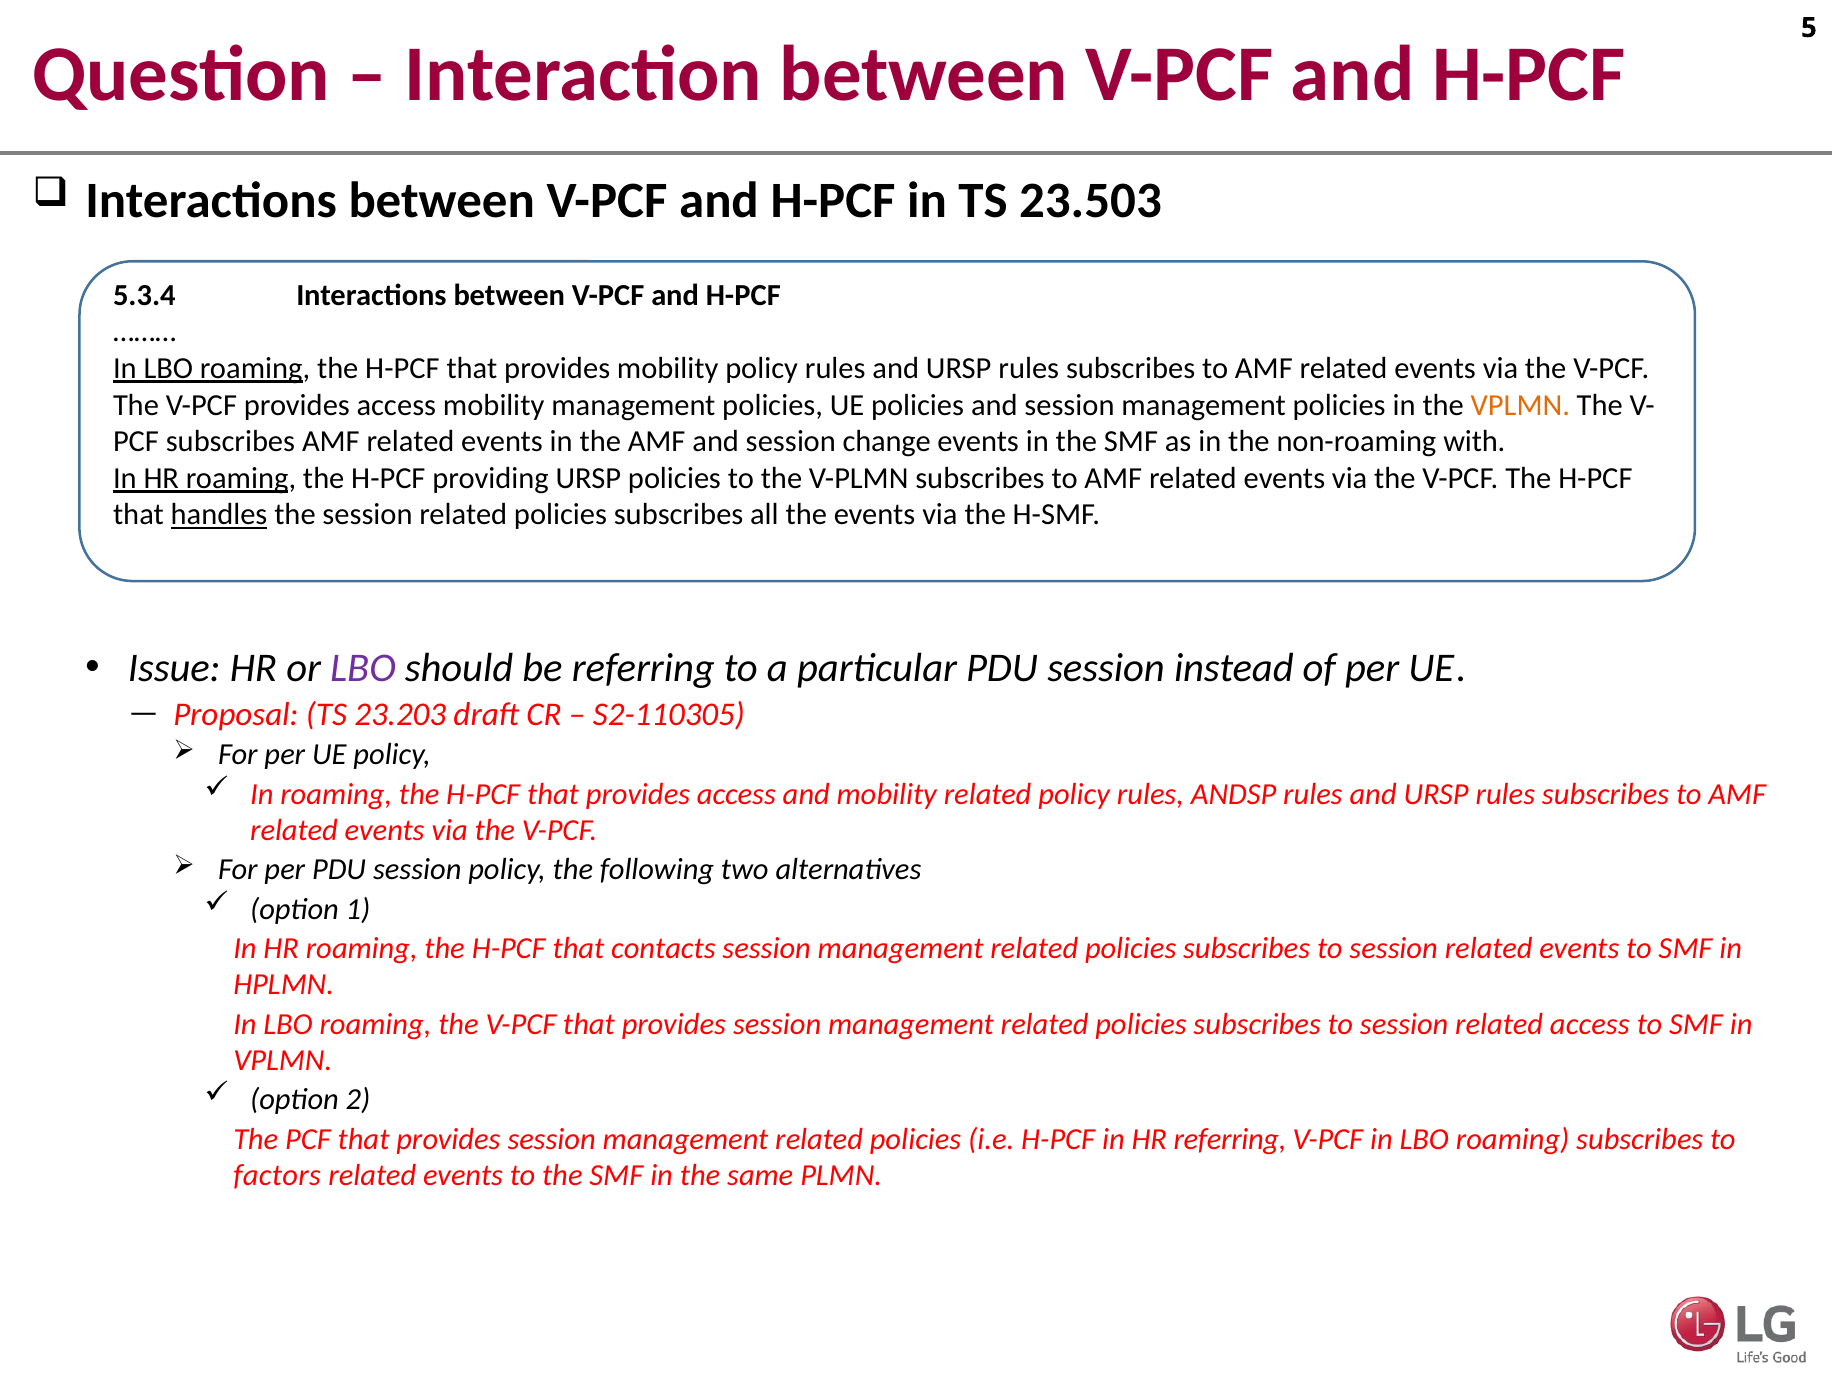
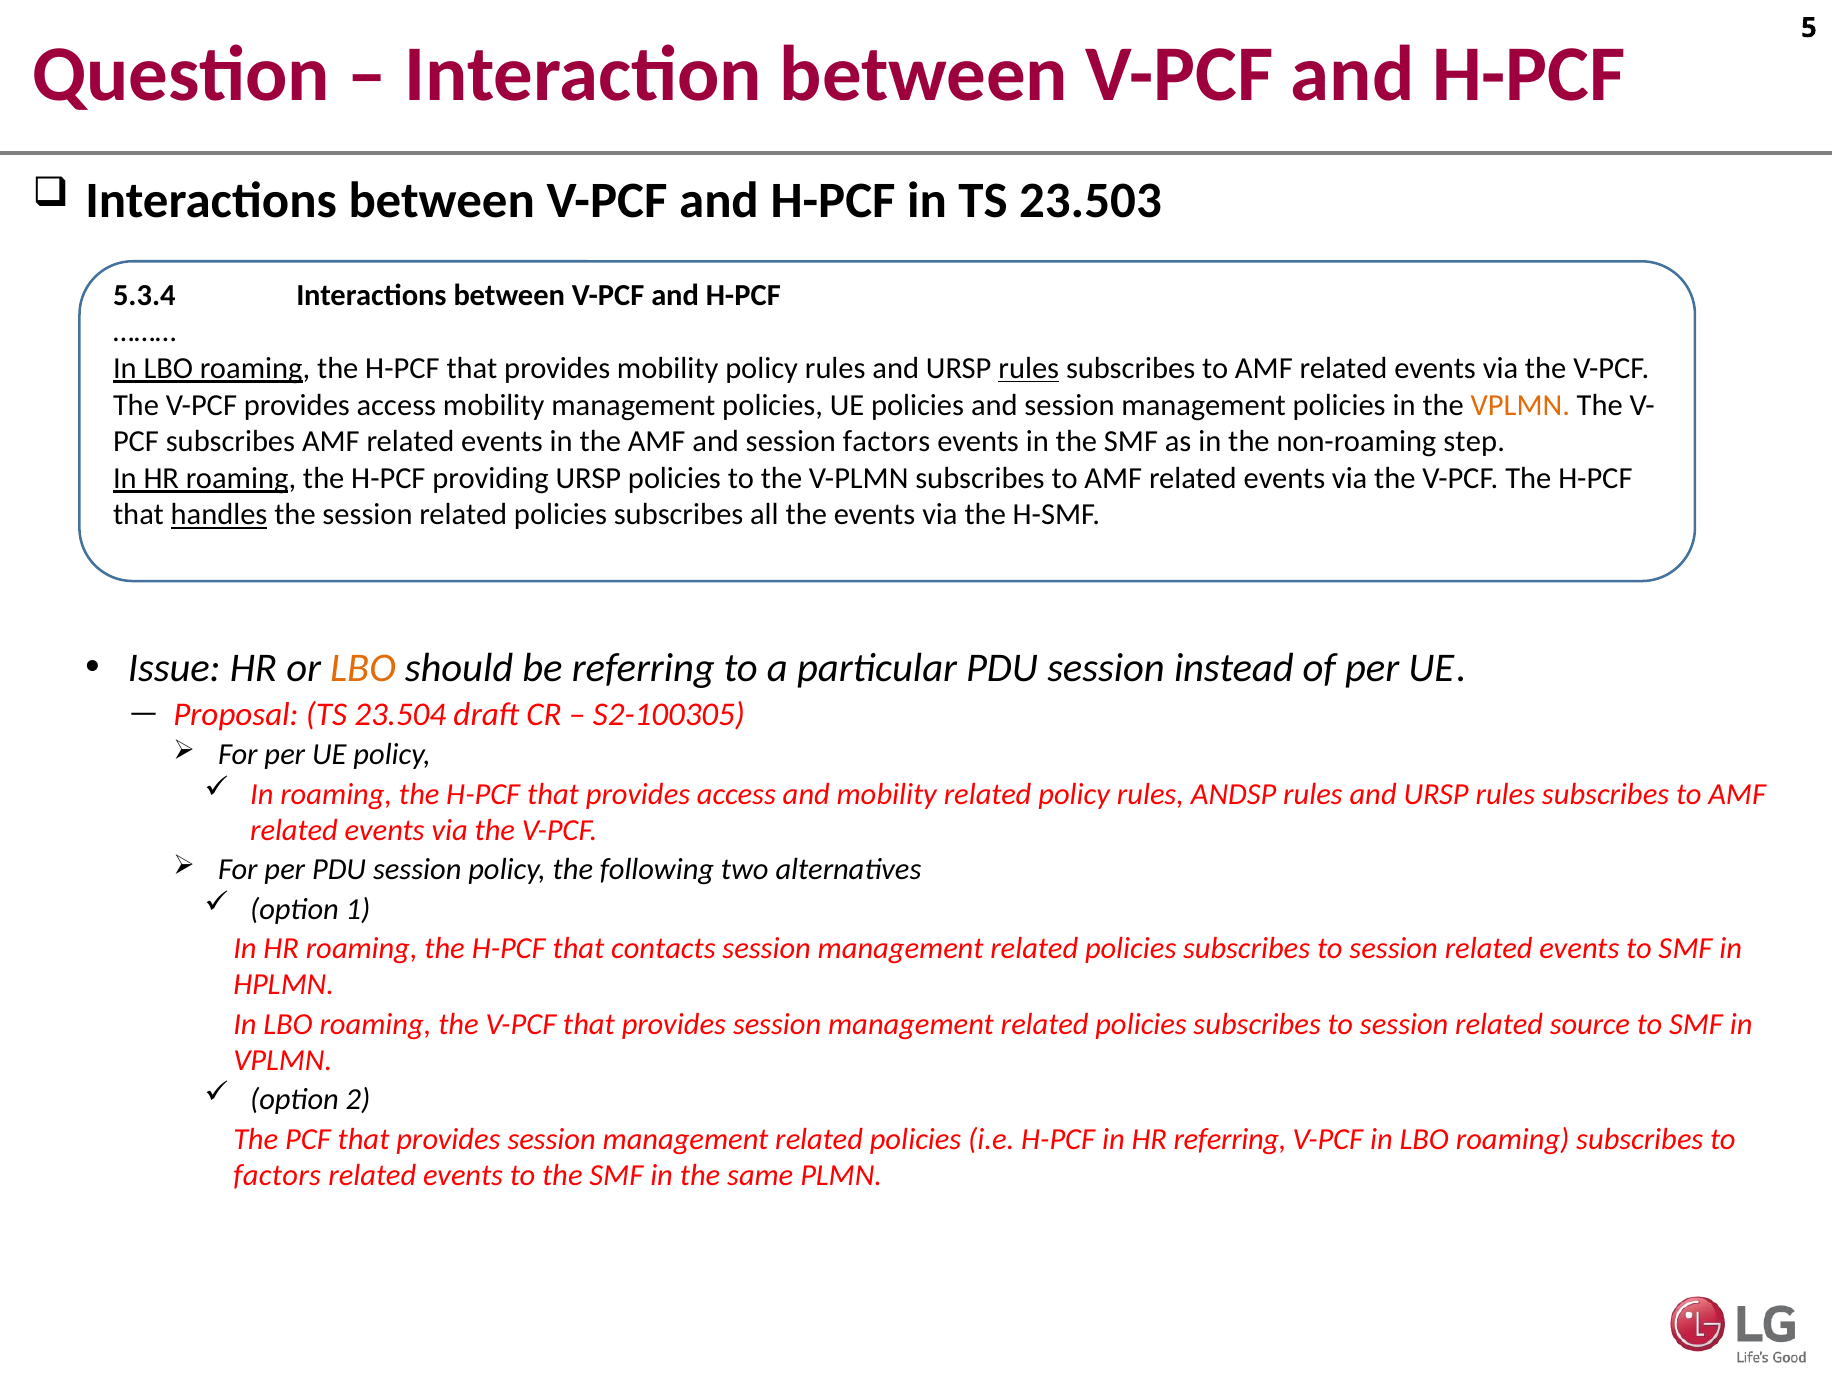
rules underline: none -> present (1029, 368)
session change: change -> factors (887, 442)
with: with -> step (1474, 442)
LBO colour: purple -> orange (363, 668)
23.203: 23.203 -> 23.504 (400, 714)
S2-110305: S2-110305 -> S2-100305 (669, 714)
related access: access -> source (1590, 1024)
